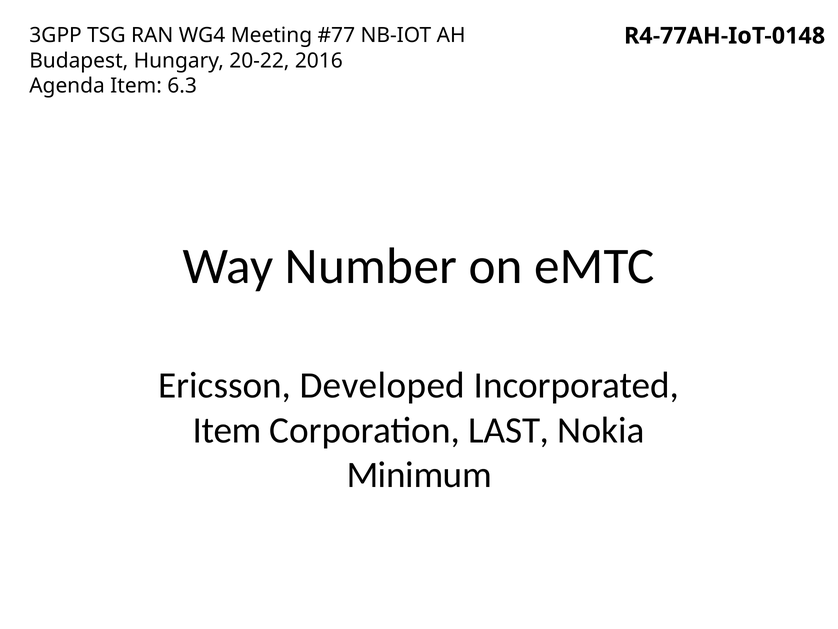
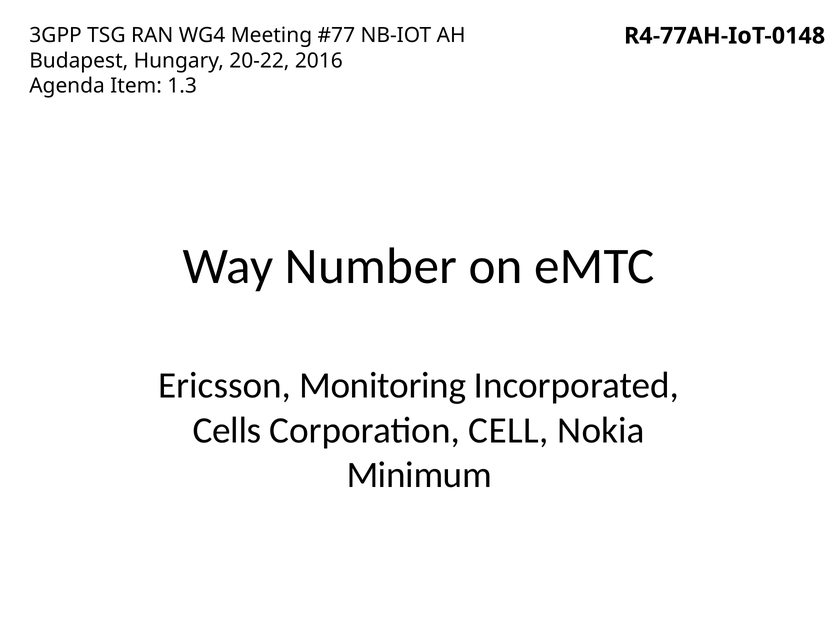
6.3: 6.3 -> 1.3 (182, 86)
Developed: Developed -> Monitoring (383, 385)
Item: Item -> Cells (227, 430)
LAST: LAST -> CELL (508, 430)
